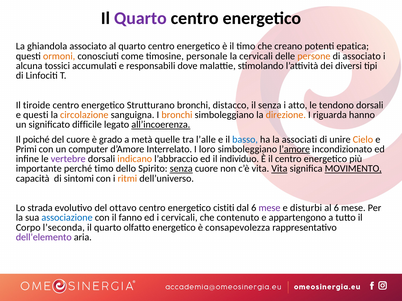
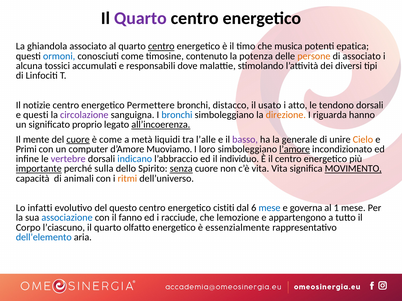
centro underline: none -> present (161, 46)
creano: creano -> musica (288, 46)
ormoni colour: orange -> blue (59, 56)
personale: personale -> contenuto (207, 56)
la cervicali: cervicali -> potenza (256, 56)
tiroide: tiroide -> notizie (37, 105)
Strutturano: Strutturano -> Permettere (151, 105)
il senza: senza -> usato (270, 105)
circolazione colour: orange -> purple (84, 115)
bronchi colour: orange -> blue (177, 115)
difficile: difficile -> proprio (87, 125)
poiché: poiché -> mente (36, 140)
cuore underline: none -> present (78, 140)
è grado: grado -> come (111, 140)
quelle: quelle -> liquidi (167, 140)
basso colour: blue -> purple (245, 140)
associati: associati -> generale (300, 140)
Interrelato: Interrelato -> Muoviamo (169, 149)
indicano colour: orange -> blue (135, 159)
importante underline: none -> present (39, 169)
perché timo: timo -> sulla (104, 169)
Vita underline: present -> none (279, 169)
sintomi: sintomi -> animali (79, 179)
strada: strada -> infatti (40, 208)
ottavo: ottavo -> questo (123, 208)
mese colour: purple -> blue (269, 208)
disturbi: disturbi -> governa (306, 208)
al 6: 6 -> 1 (336, 208)
i cervicali: cervicali -> racciude (179, 218)
contenuto: contenuto -> lemozione (238, 218)
l’seconda: l’seconda -> l’ciascuno (64, 228)
consapevolezza: consapevolezza -> essenzialmente (238, 228)
dell’elemento colour: purple -> blue (44, 238)
